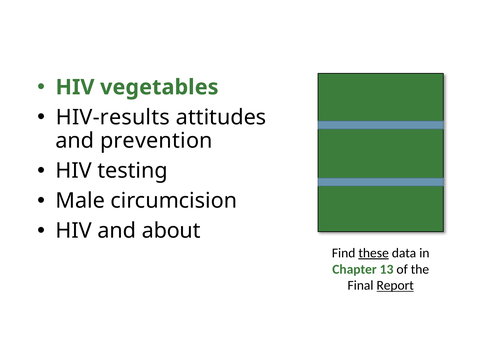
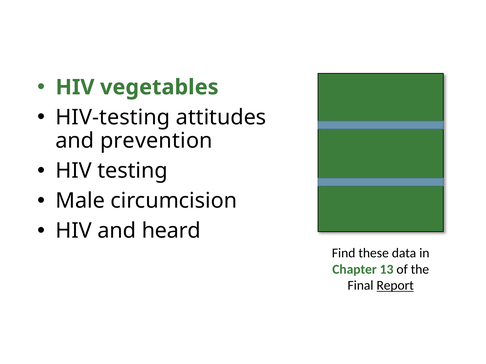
HIV-results: HIV-results -> HIV-testing (113, 117)
about: about -> heard (171, 231)
these underline: present -> none (374, 253)
